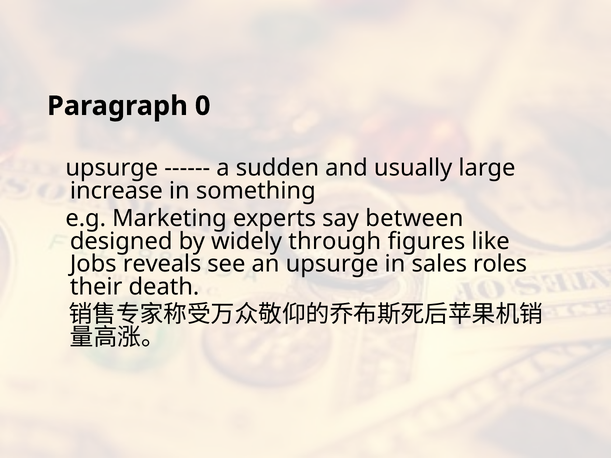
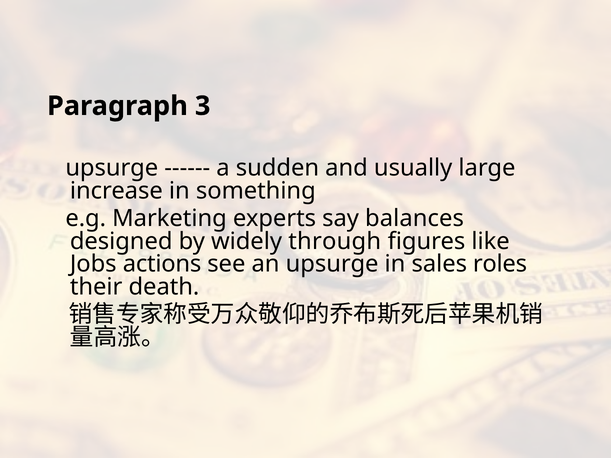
0: 0 -> 3 (203, 106)
between: between -> balances (415, 219)
reveals: reveals -> actions (162, 264)
